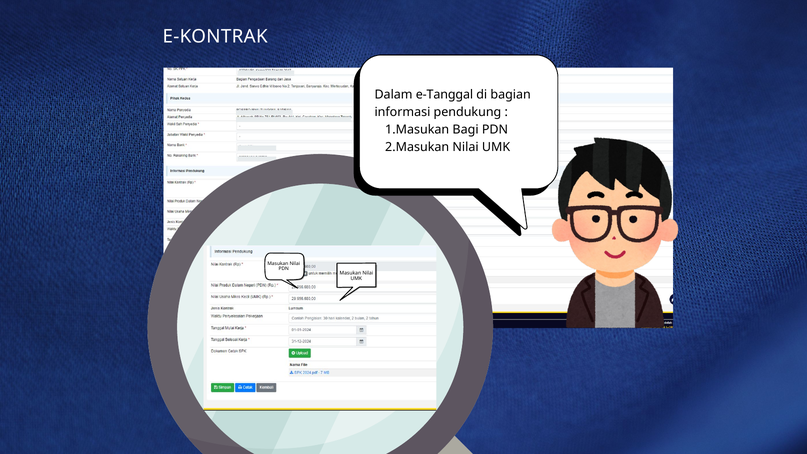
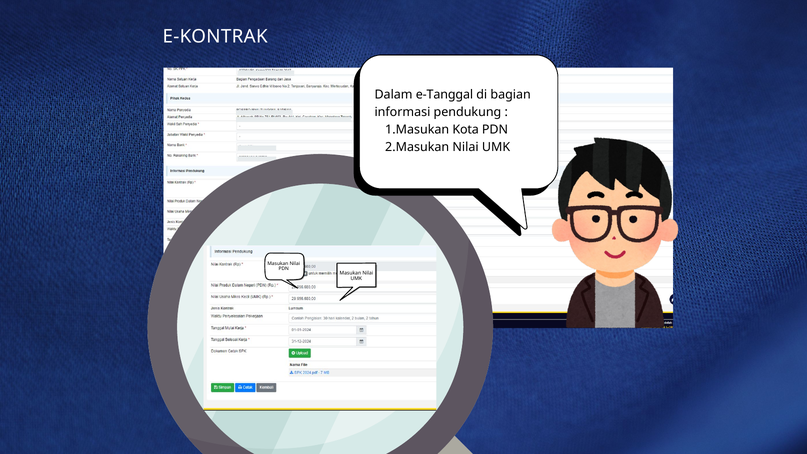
Bagi: Bagi -> Kota (466, 130)
